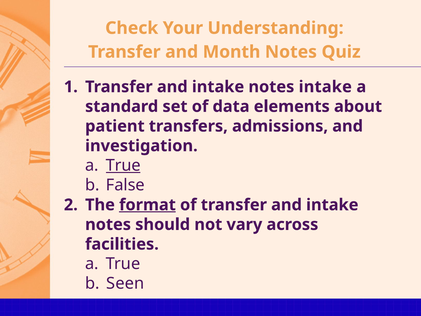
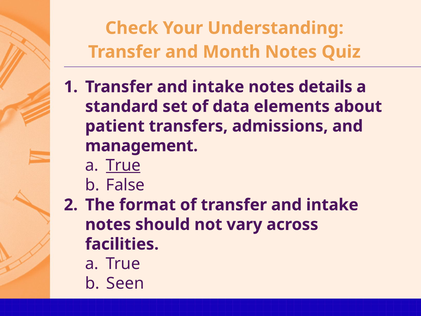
notes intake: intake -> details (325, 87)
investigation: investigation -> management (141, 146)
format underline: present -> none (147, 205)
